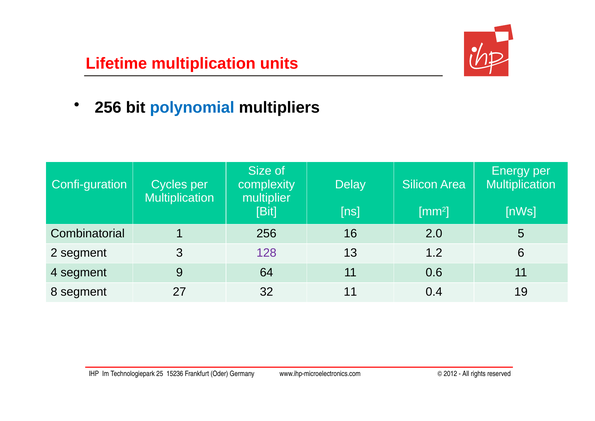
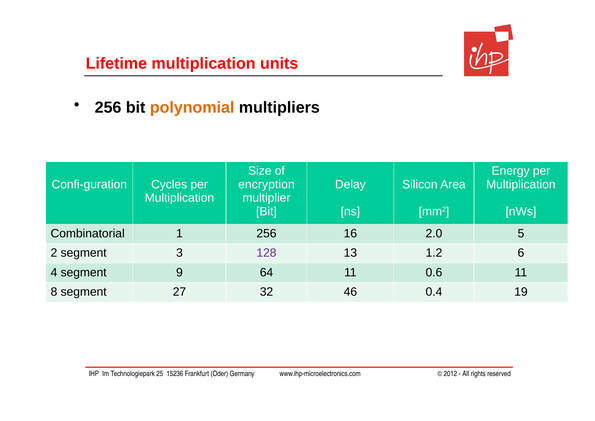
polynomial colour: blue -> orange (192, 107)
complexity: complexity -> encryption (266, 184)
32 11: 11 -> 46 (350, 292)
